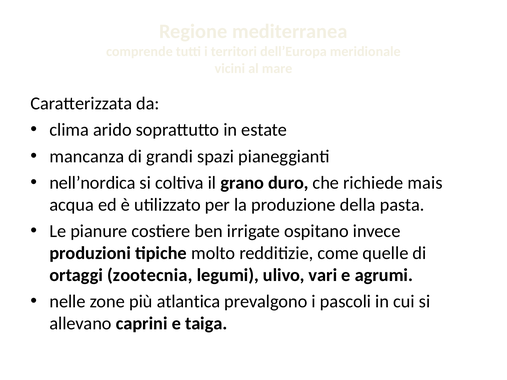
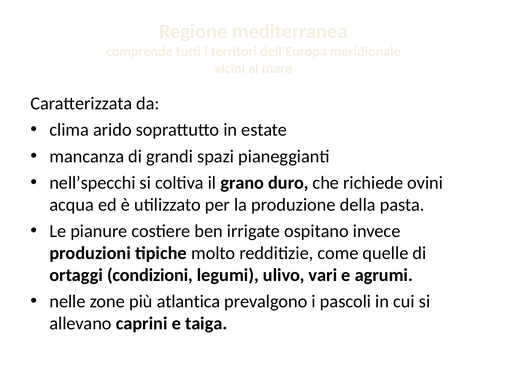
nell’nordica: nell’nordica -> nell’specchi (92, 183)
mais: mais -> ovini (425, 183)
zootecnia: zootecnia -> condizioni (150, 275)
